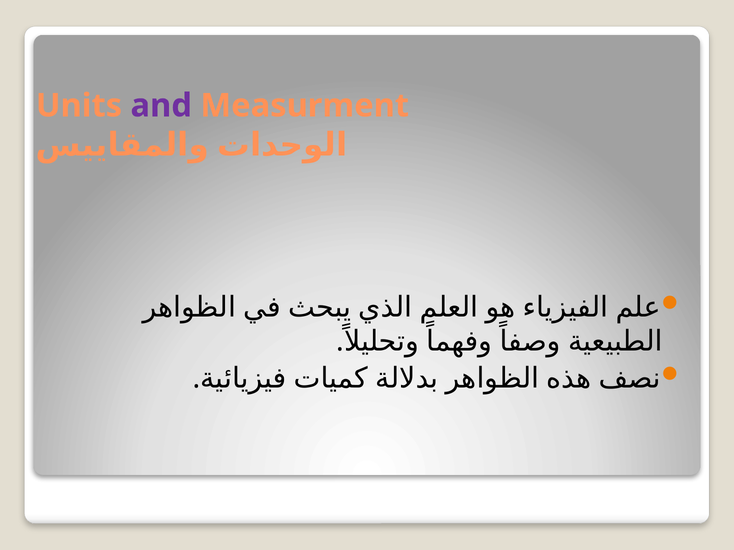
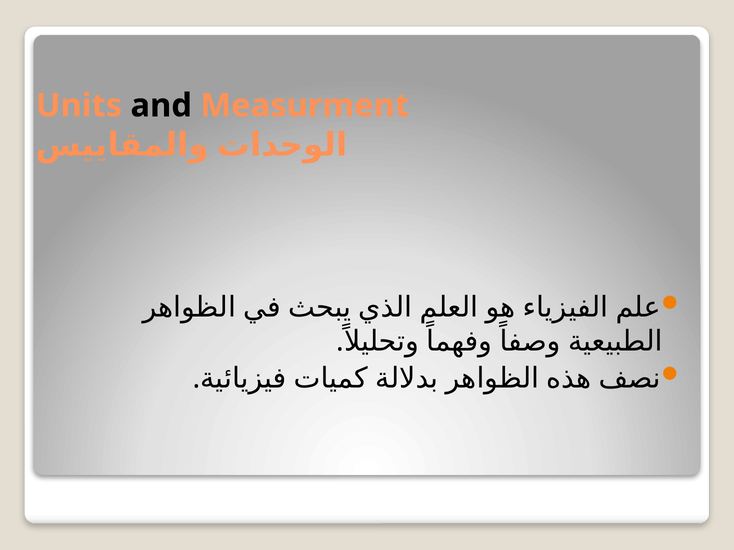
and colour: purple -> black (161, 106)
